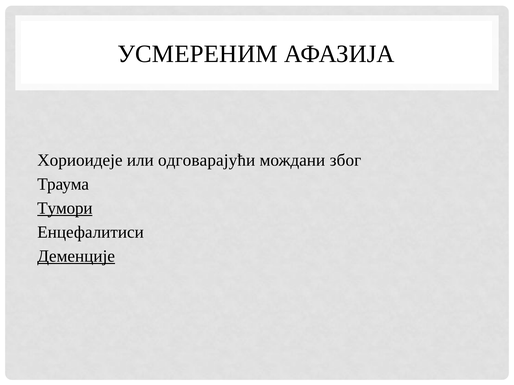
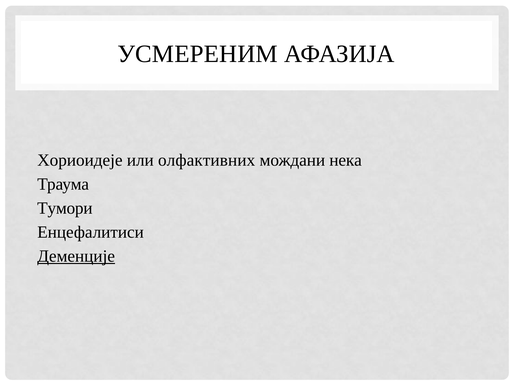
одговарајући: одговарајући -> олфактивних (207, 161)
због: због -> нека (346, 161)
Тумори underline: present -> none (65, 208)
